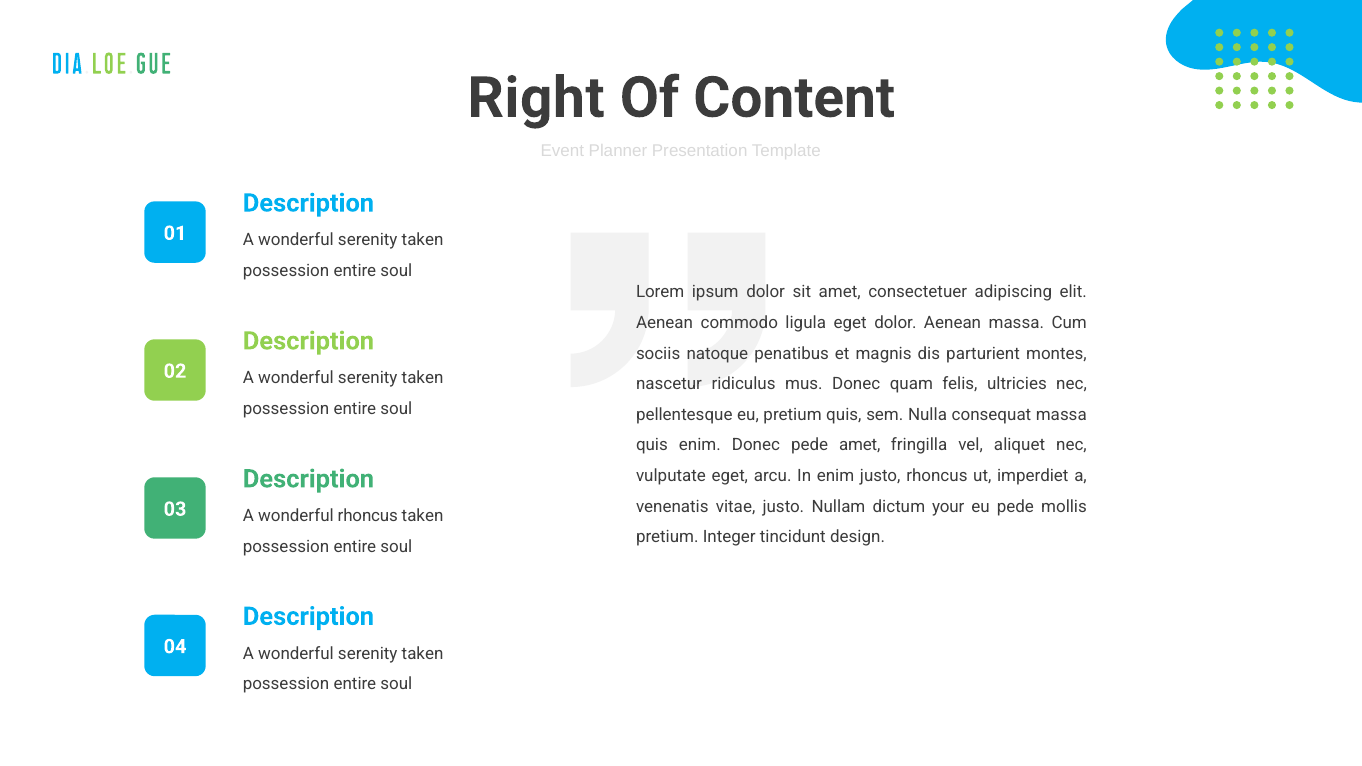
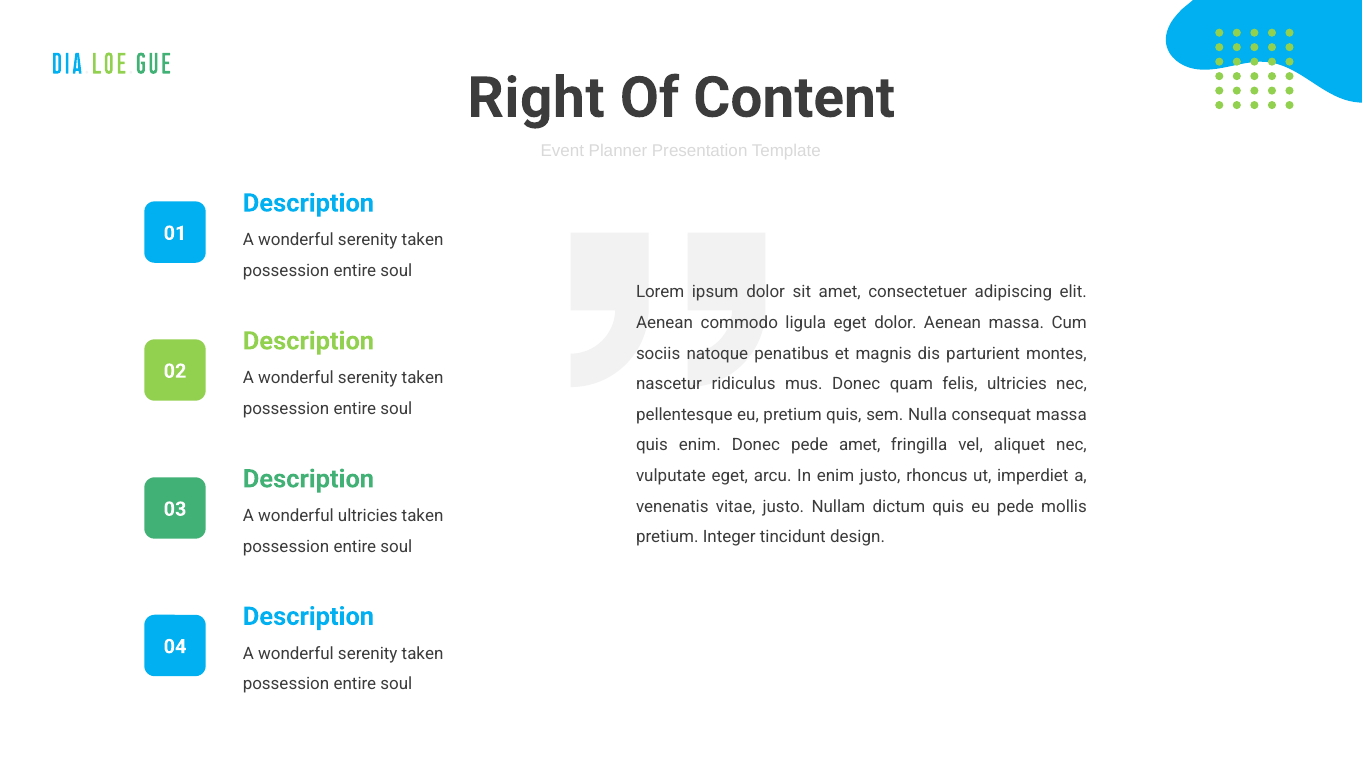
dictum your: your -> quis (948, 507)
wonderful rhoncus: rhoncus -> ultricies (368, 516)
